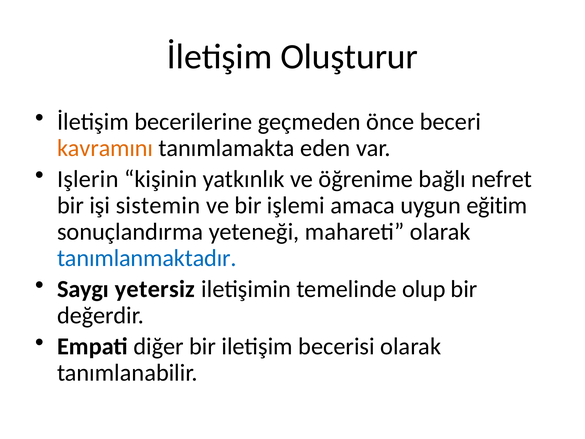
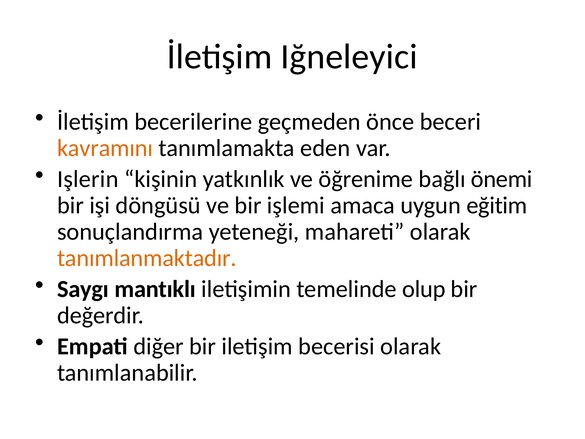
Oluşturur: Oluşturur -> Iğneleyici (349, 57)
nefret: nefret -> önemi (502, 179)
sistemin: sistemin -> döngüsü (158, 205)
tanımlanmaktadır colour: blue -> orange (147, 258)
yetersiz: yetersiz -> mantıklı (155, 289)
